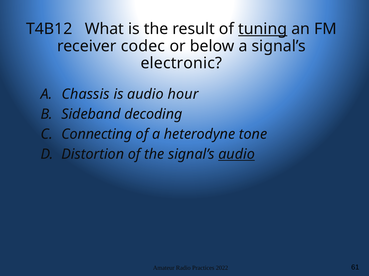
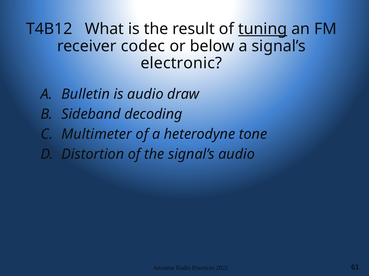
Chassis: Chassis -> Bulletin (86, 94)
hour: hour -> draw (183, 94)
Connecting: Connecting -> Multimeter (97, 135)
audio underline: present -> none (237, 155)
